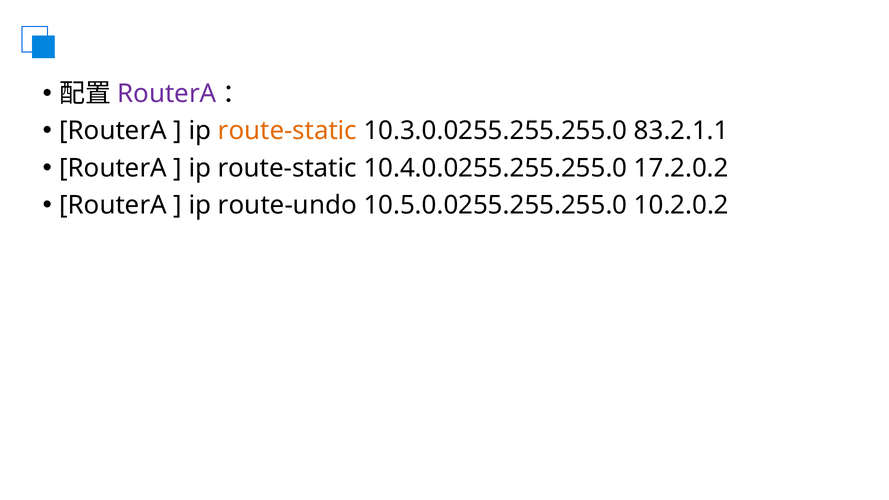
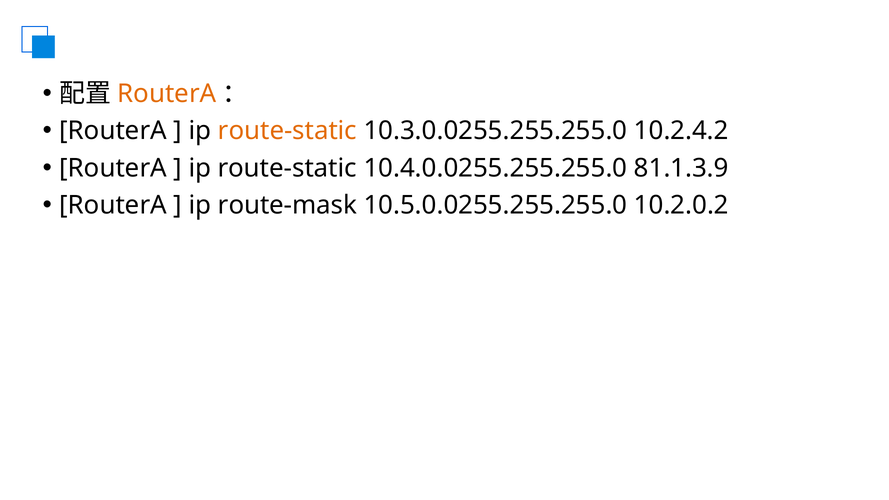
RouterA colour: purple -> orange (167, 94)
83.2.1.1: 83.2.1.1 -> 10.2.4.2 (681, 131)
17.2.0.2: 17.2.0.2 -> 81.1.3.9 (681, 168)
route-undo: route-undo -> route-mask (287, 205)
